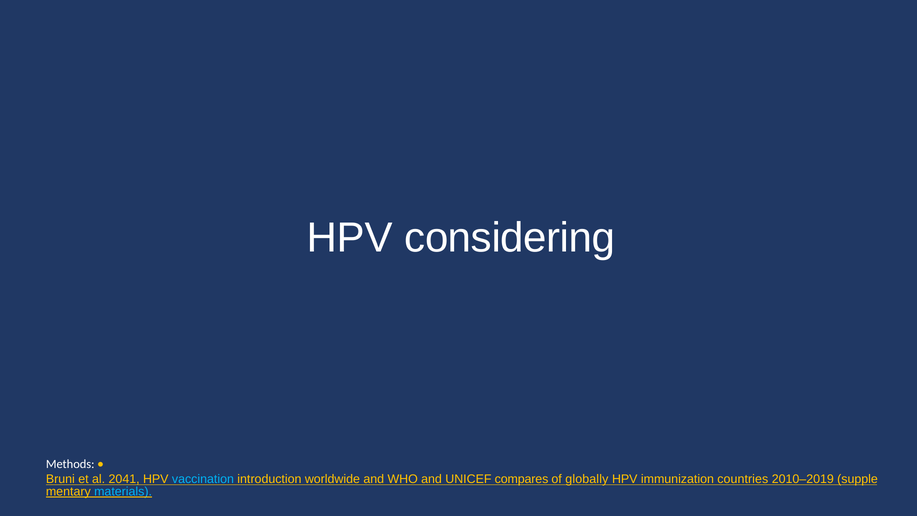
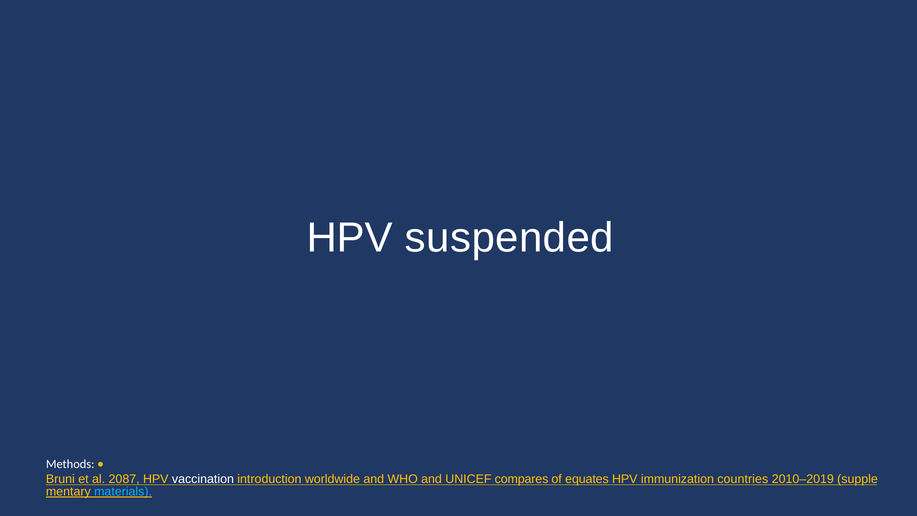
considering: considering -> suspended (509, 238)
2041: 2041 -> 2087 (124, 479)
vaccination colour: light blue -> white (203, 479)
globally: globally -> equates (587, 479)
